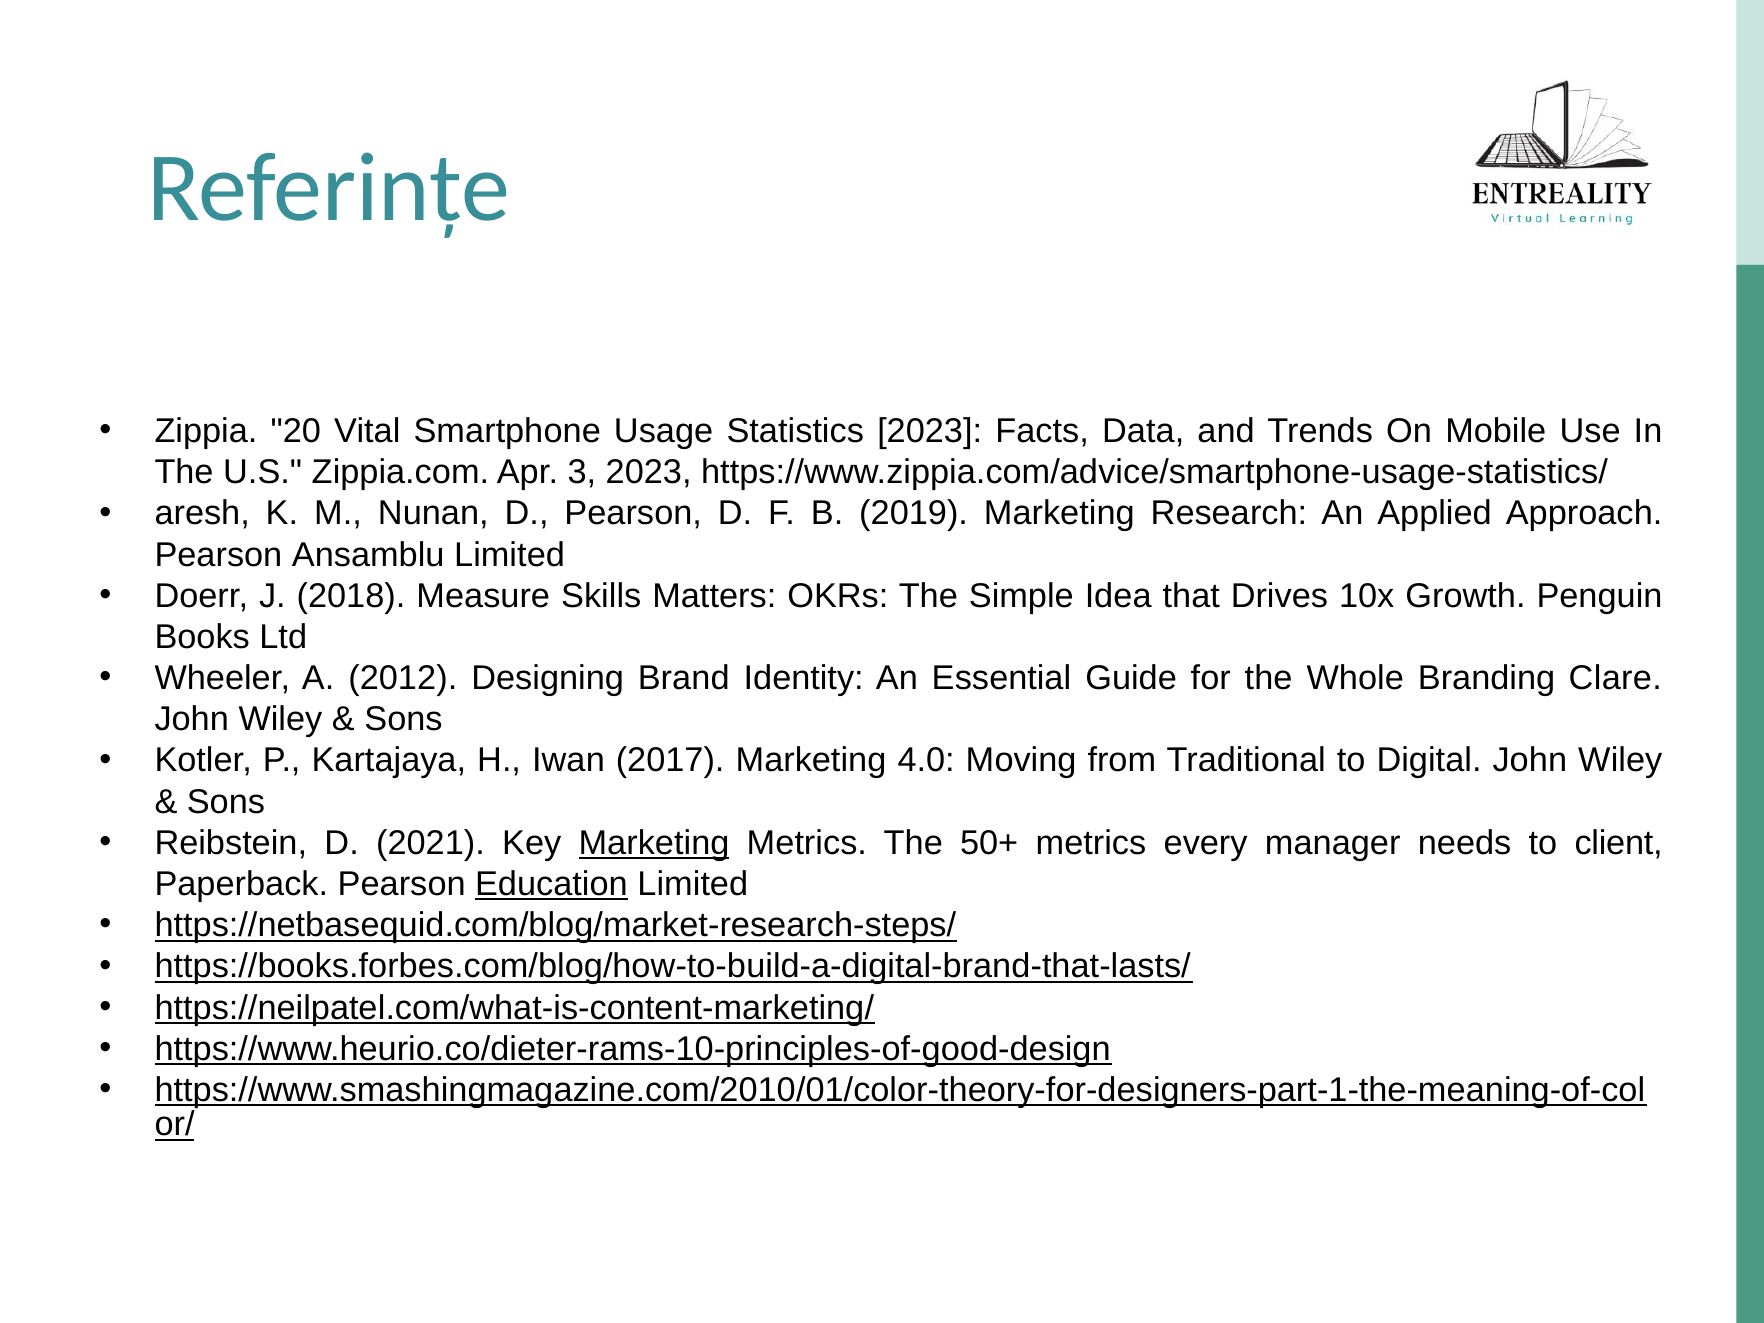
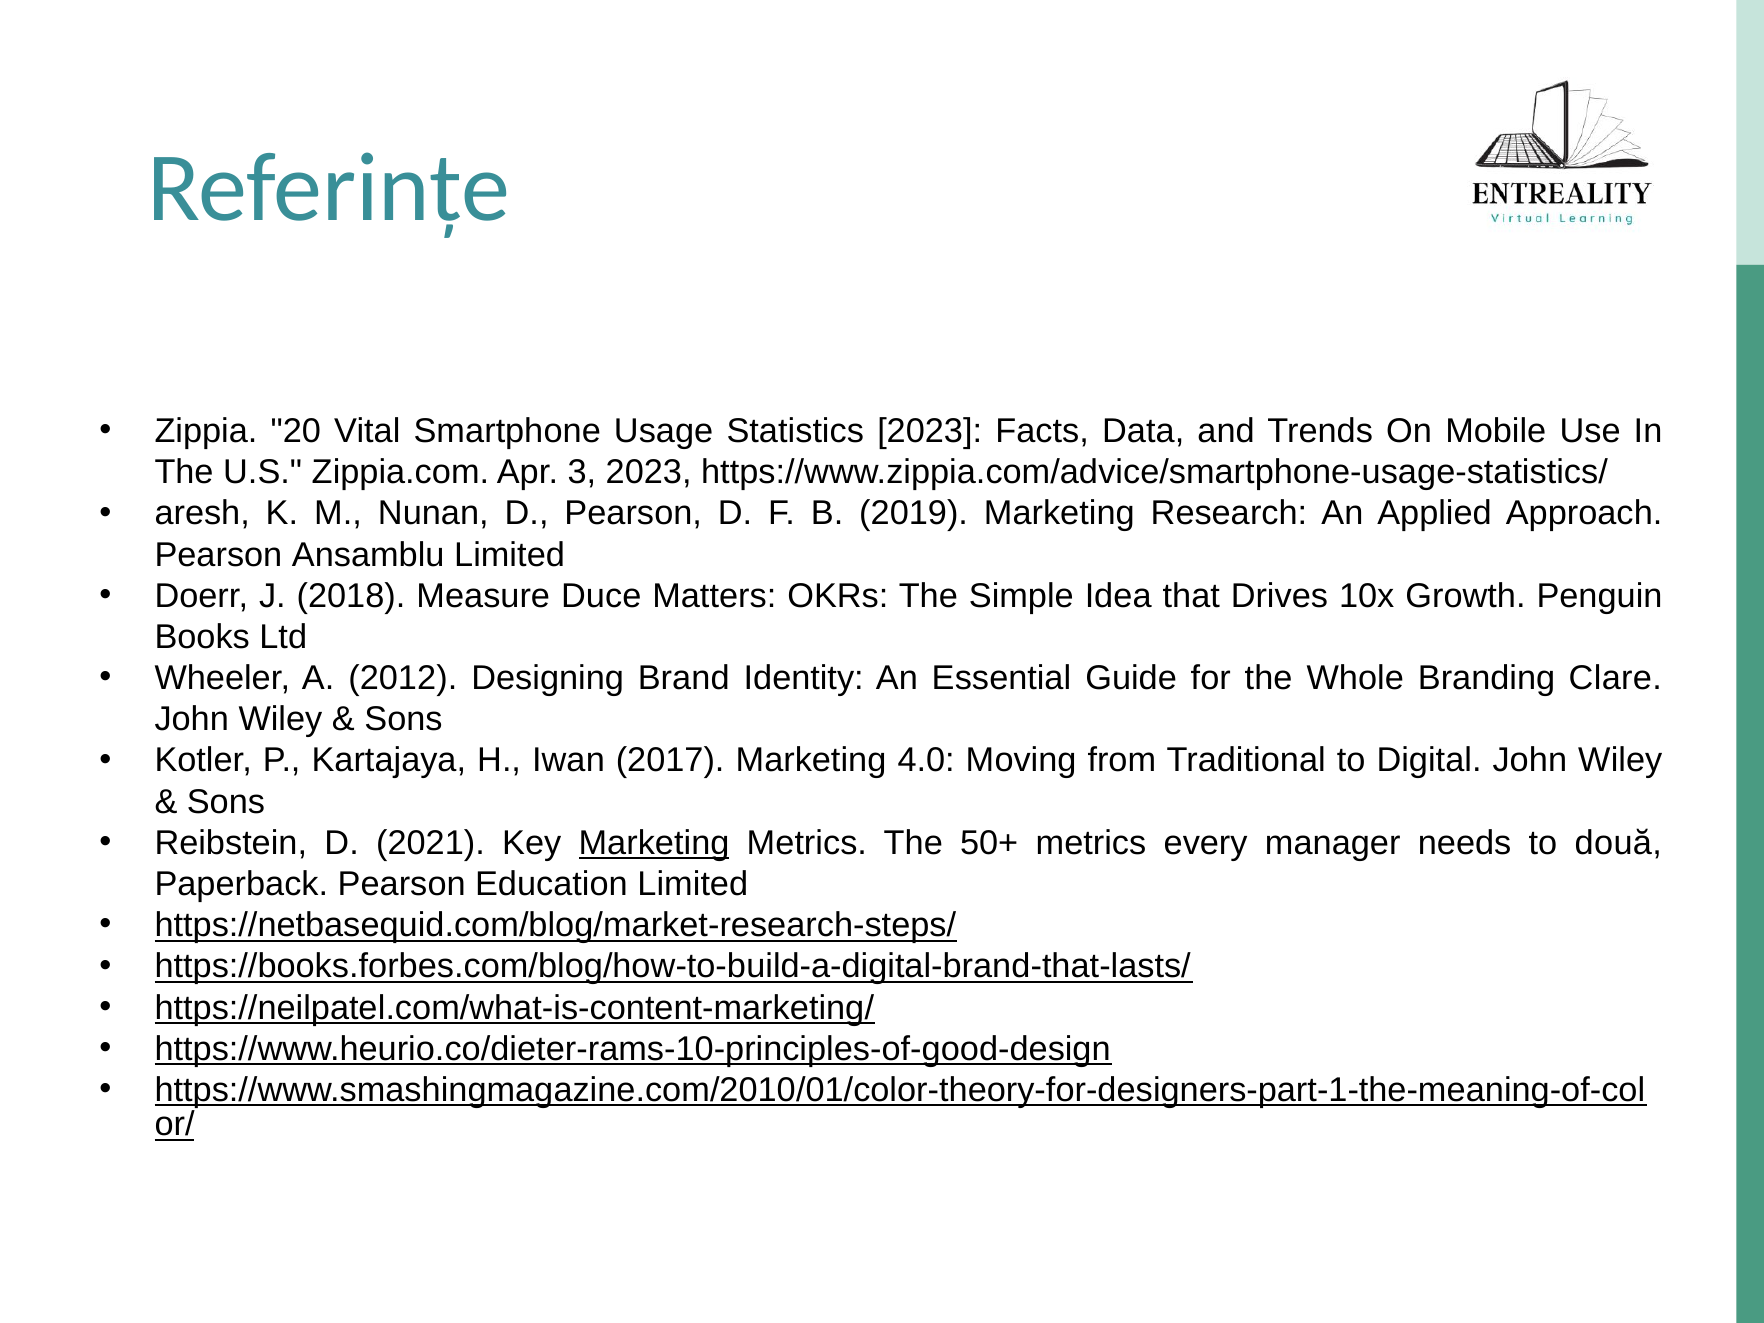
Skills: Skills -> Duce (601, 596)
client: client -> două (1618, 843)
Education underline: present -> none (551, 884)
